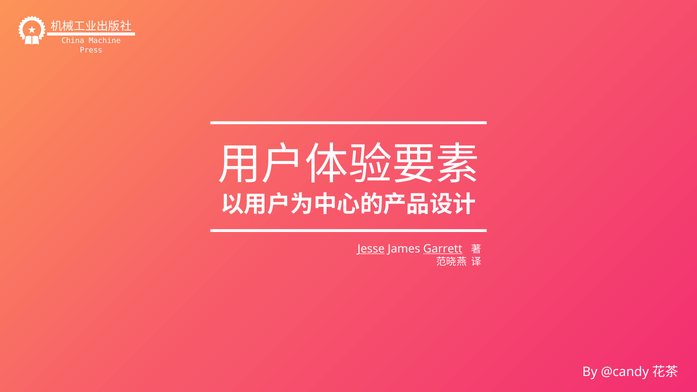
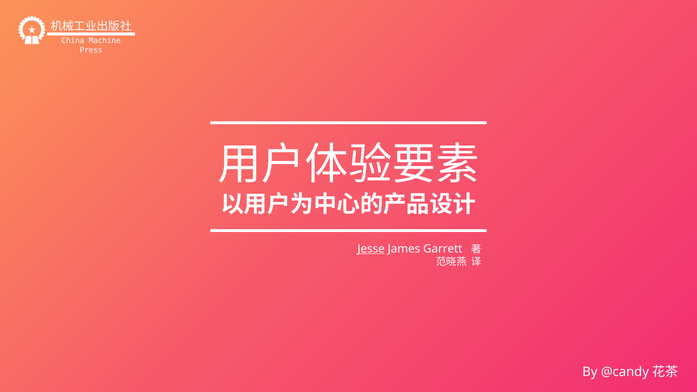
Garrett underline: present -> none (443, 249)
